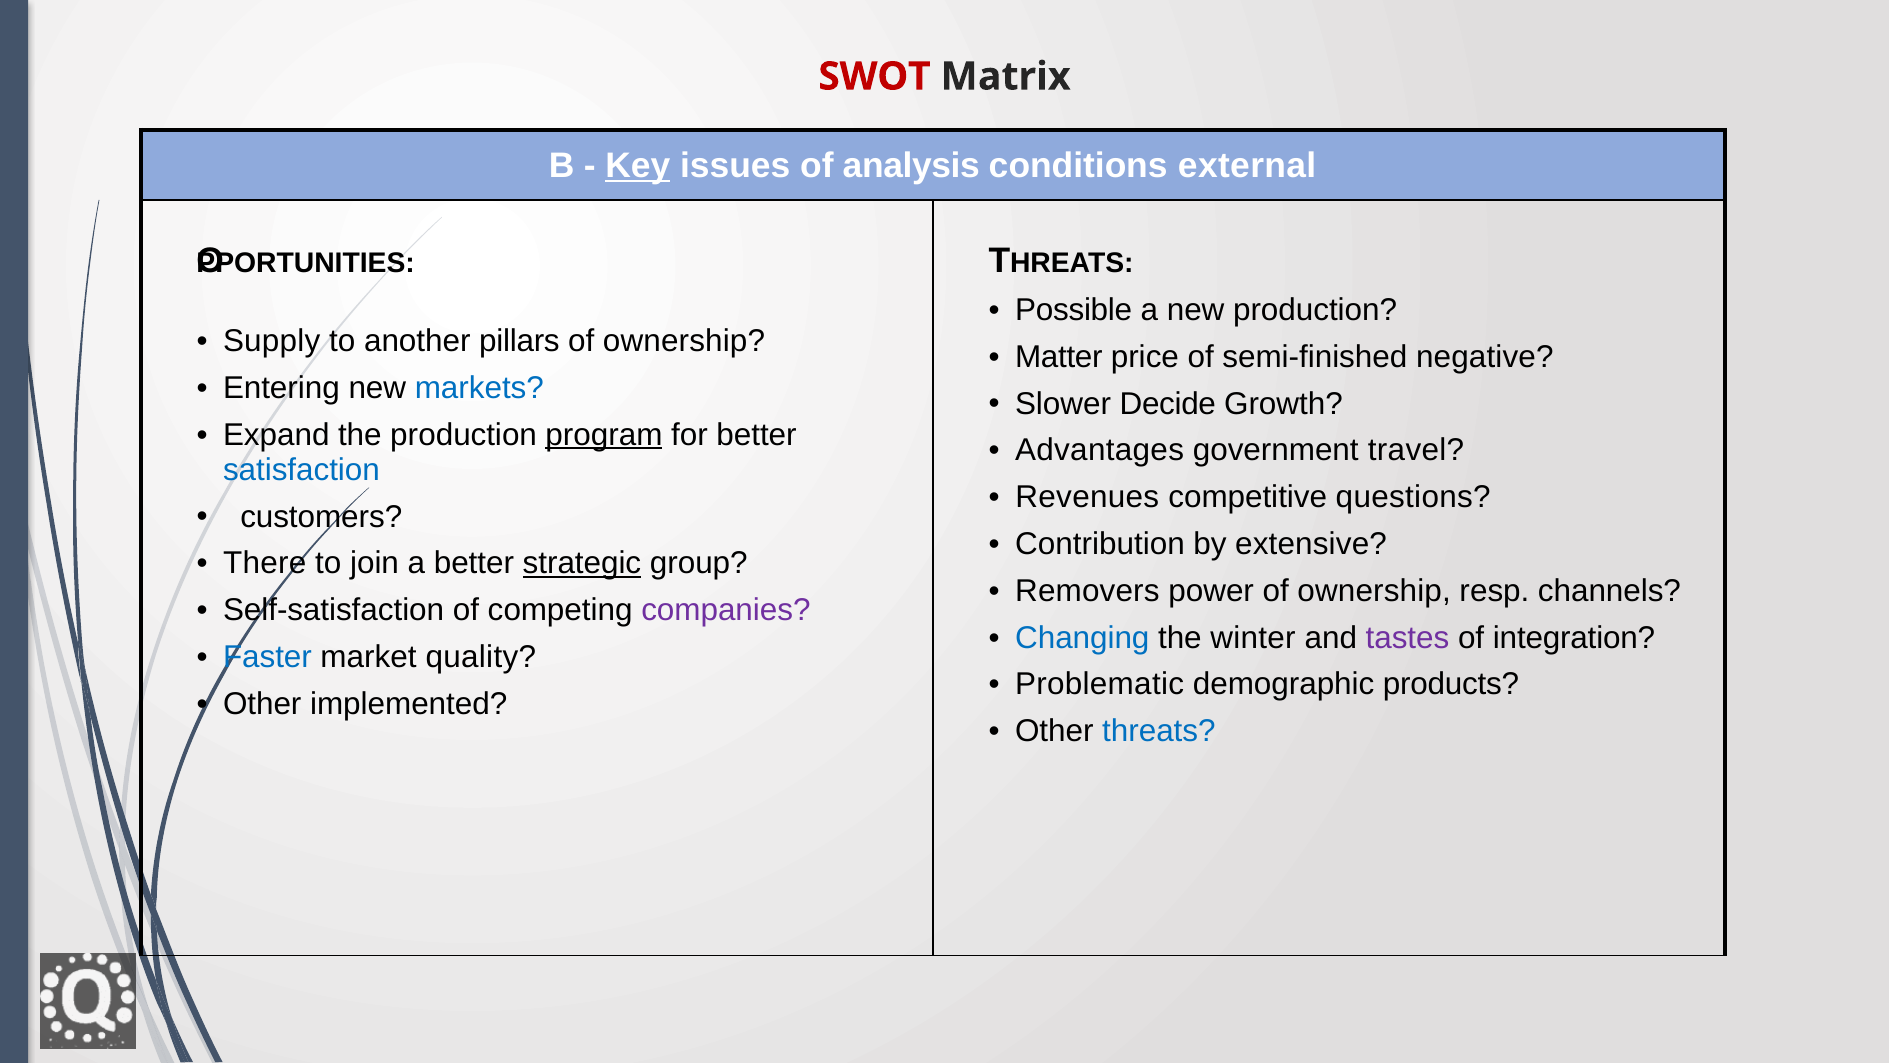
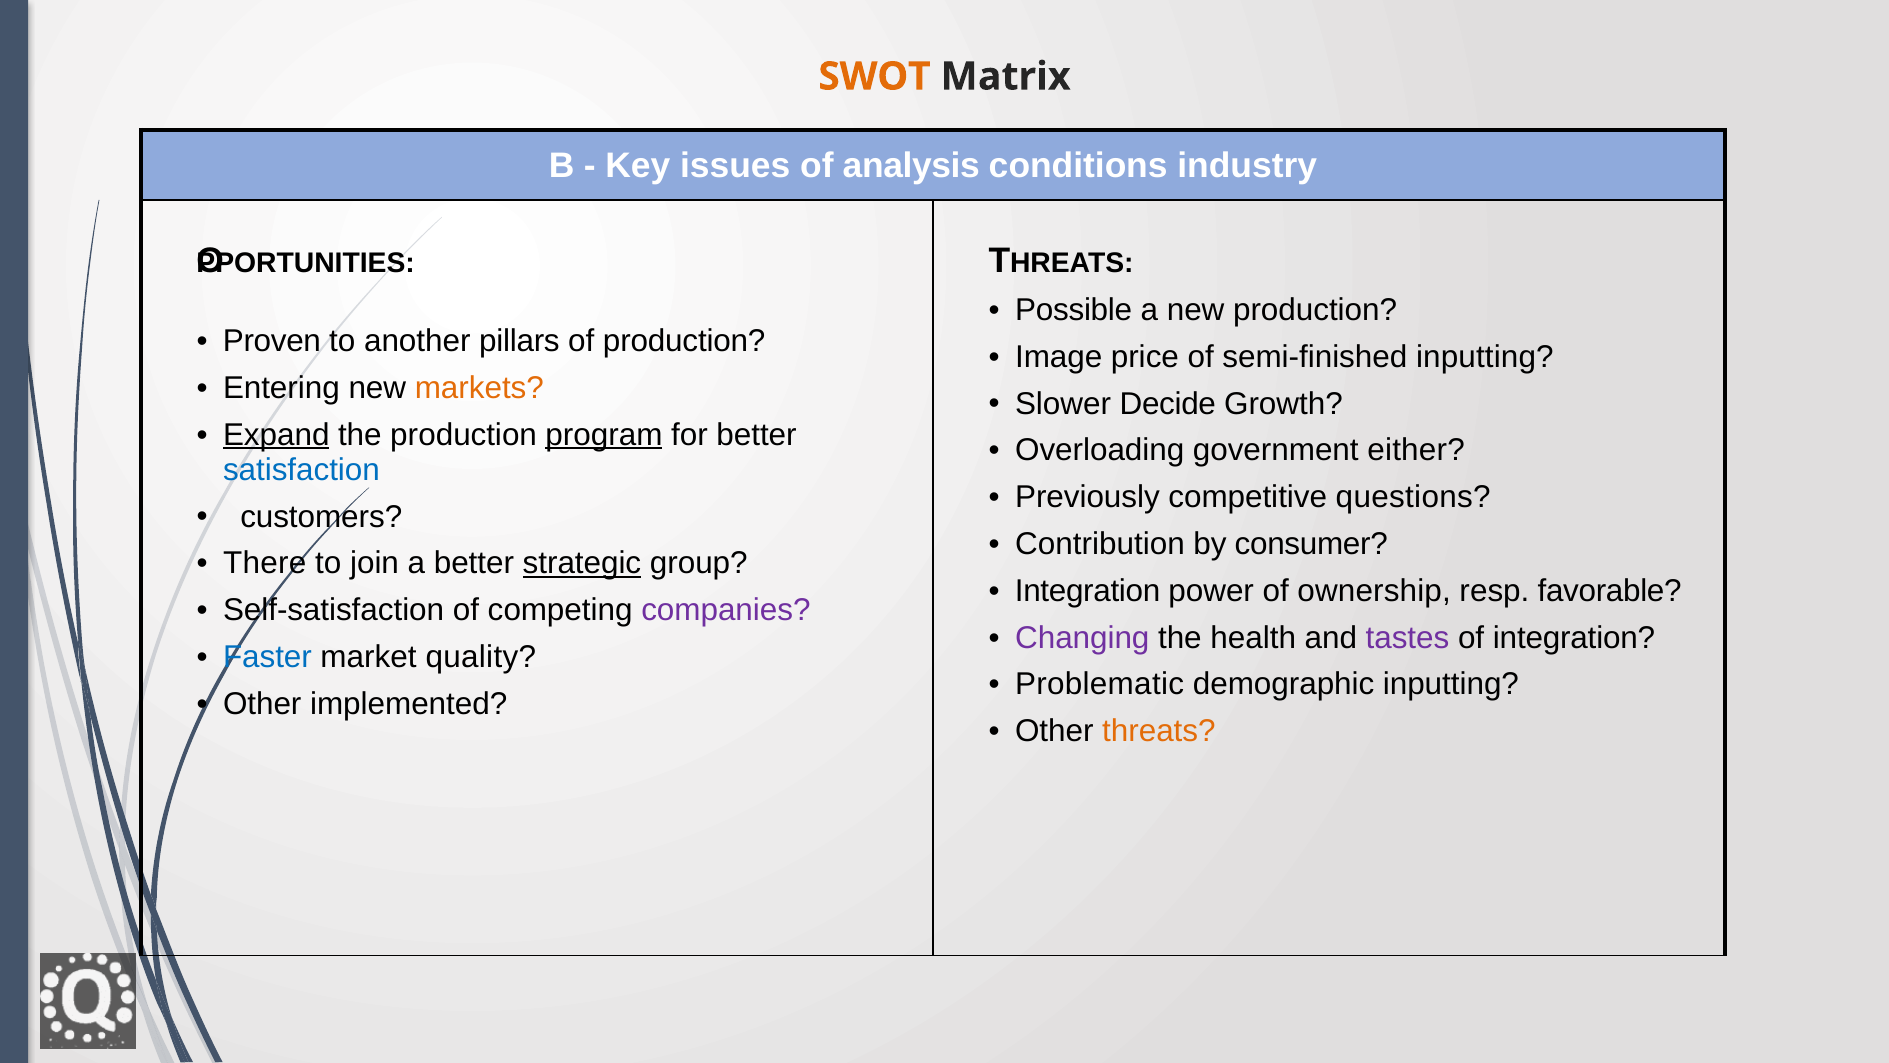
SWOT colour: red -> orange (874, 77)
Key underline: present -> none (638, 165)
external: external -> industry (1247, 165)
Supply: Supply -> Proven (272, 341)
ownership: ownership -> production (684, 341)
Matter: Matter -> Image (1059, 357)
semi-finished negative: negative -> inputting (1485, 357)
markets colour: blue -> orange (479, 388)
Expand underline: none -> present (276, 435)
Advantages: Advantages -> Overloading (1100, 450)
travel: travel -> either (1416, 450)
Revenues: Revenues -> Previously (1087, 497)
extensive: extensive -> consumer (1311, 544)
Removers: Removers -> Integration (1088, 591)
channels: channels -> favorable (1610, 591)
Changing colour: blue -> purple (1082, 637)
winter: winter -> health (1253, 637)
demographic products: products -> inputting (1451, 684)
threats colour: blue -> orange (1159, 731)
